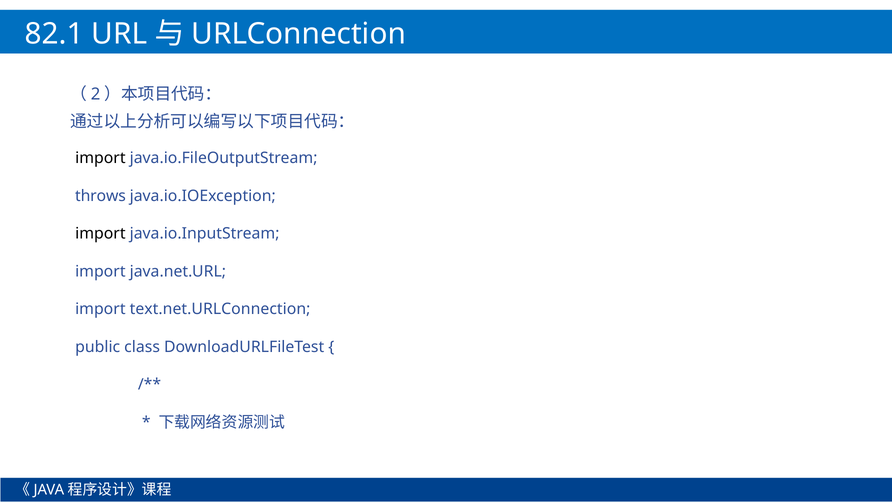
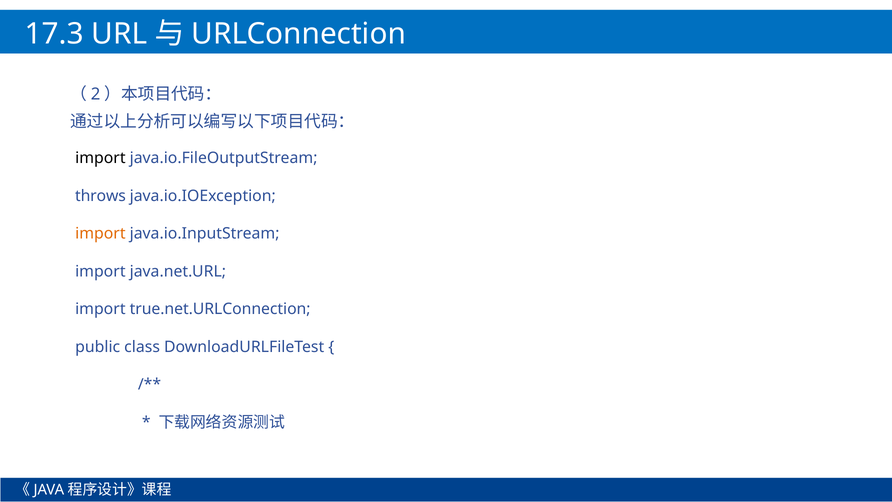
82.1: 82.1 -> 17.3 (54, 34)
import colour: black -> orange (100, 234)
text.net.URLConnection: text.net.URLConnection -> true.net.URLConnection (220, 309)
